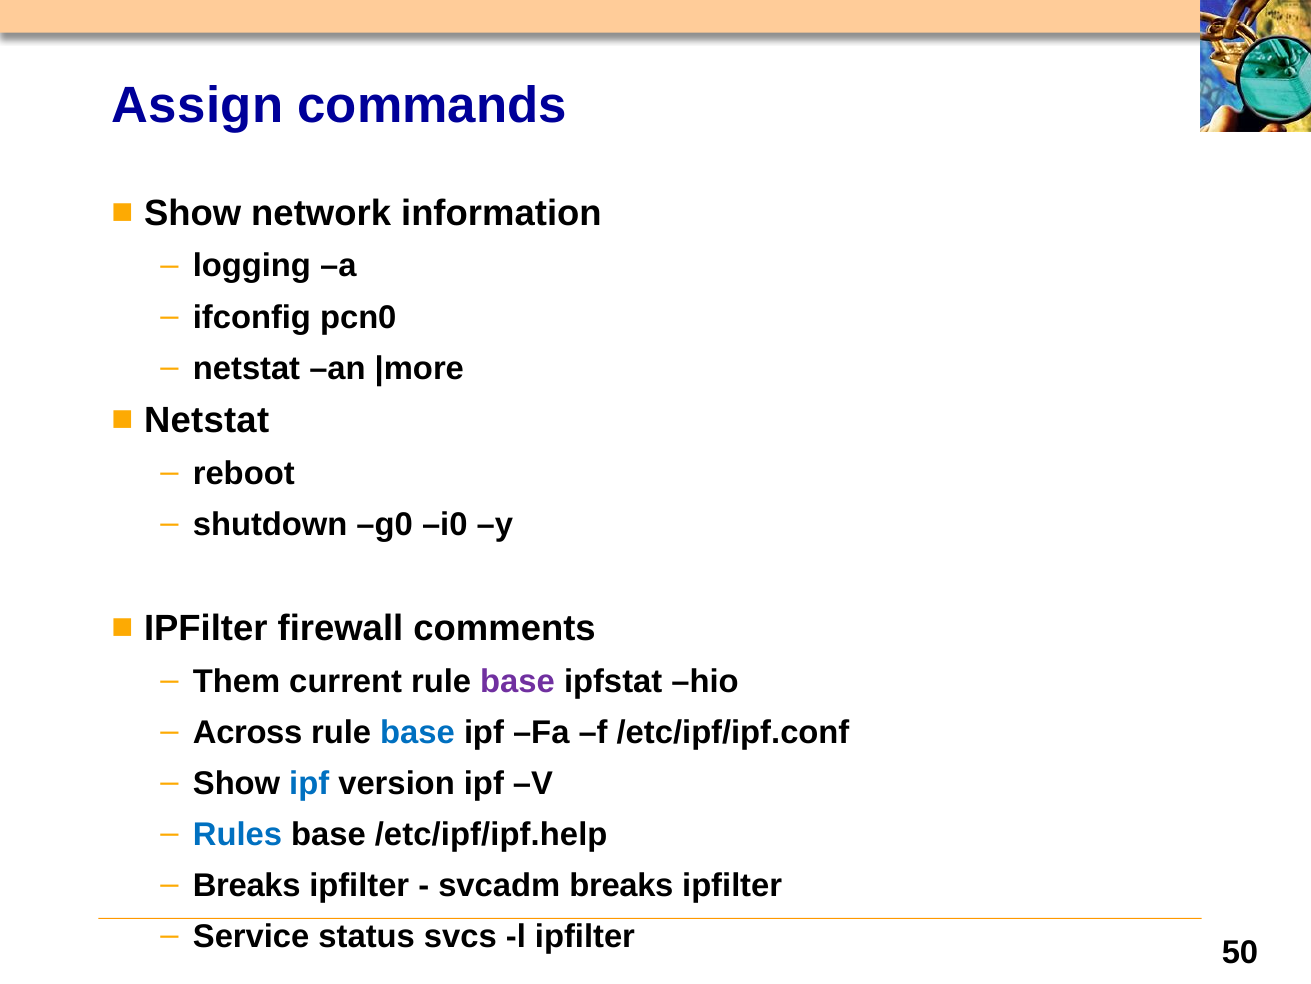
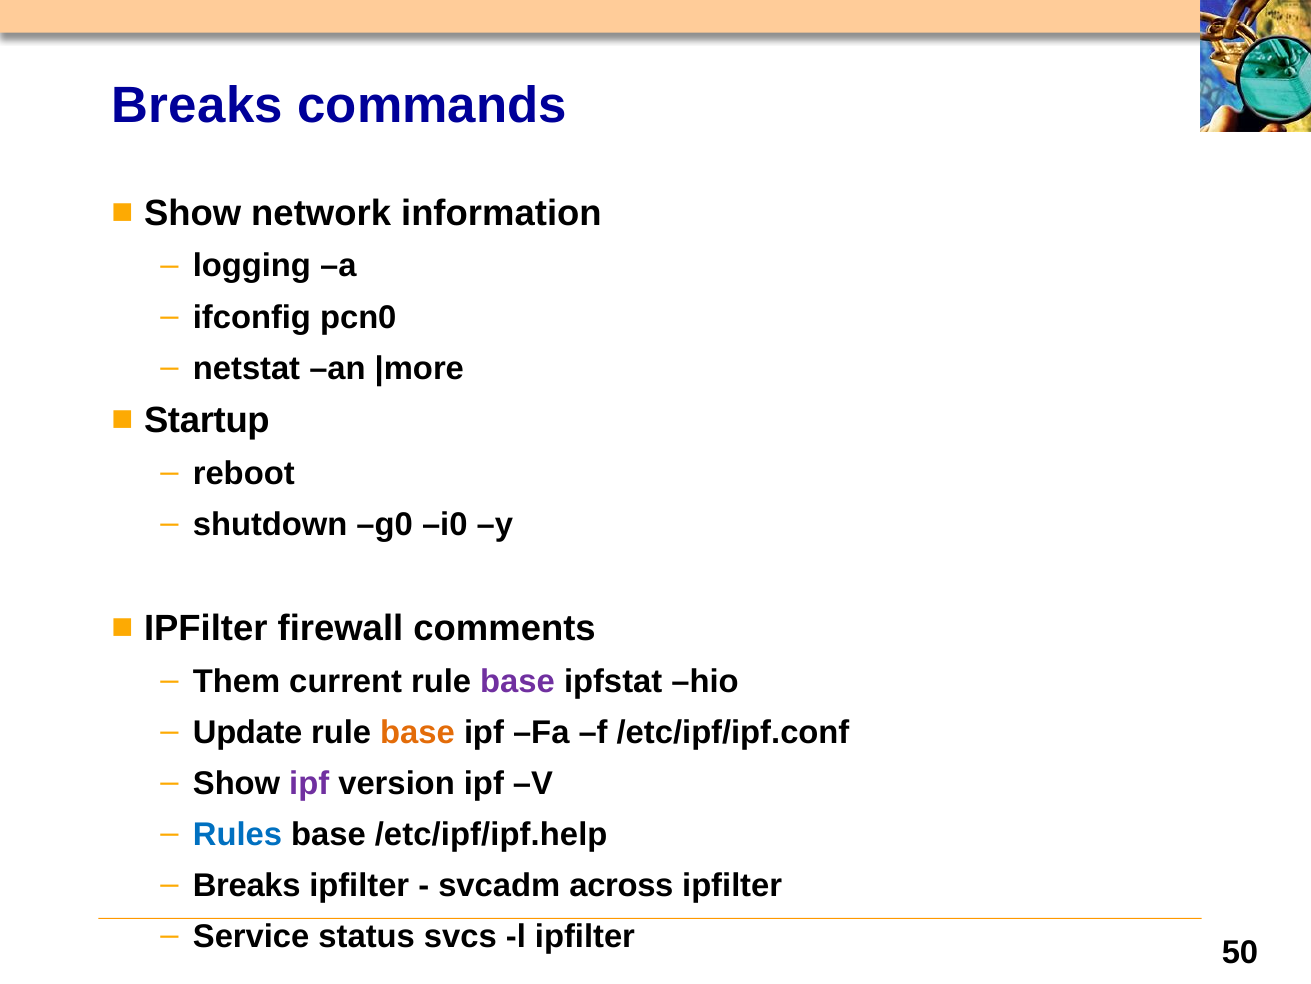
Assign: Assign -> Breaks (197, 105)
Netstat: Netstat -> Startup (207, 421)
Across: Across -> Update (248, 732)
base colour: blue -> orange (418, 732)
ipf colour: blue -> purple (309, 783)
svcadm breaks: breaks -> across (621, 885)
